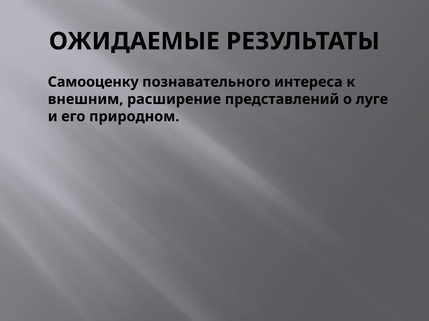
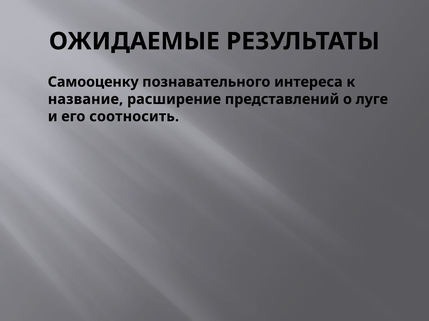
внешним: внешним -> название (85, 99)
природном: природном -> соотносить (134, 117)
